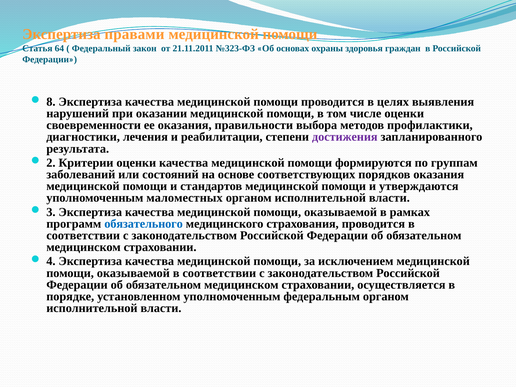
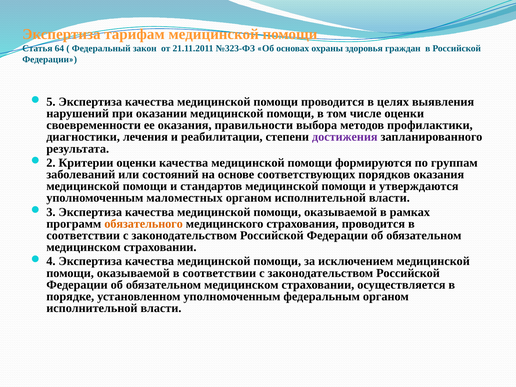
правами: правами -> тарифам (135, 34)
8: 8 -> 5 (51, 102)
обязательного colour: blue -> orange (144, 224)
